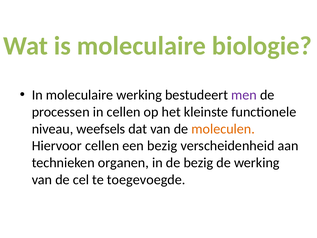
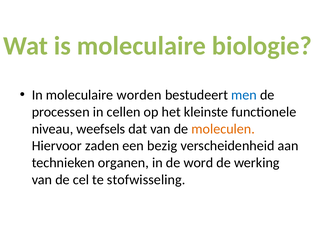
moleculaire werking: werking -> worden (139, 95)
men colour: purple -> blue (244, 95)
Hiervoor cellen: cellen -> zaden (102, 146)
de bezig: bezig -> word (198, 163)
toegevoegde: toegevoegde -> stofwisseling (146, 180)
